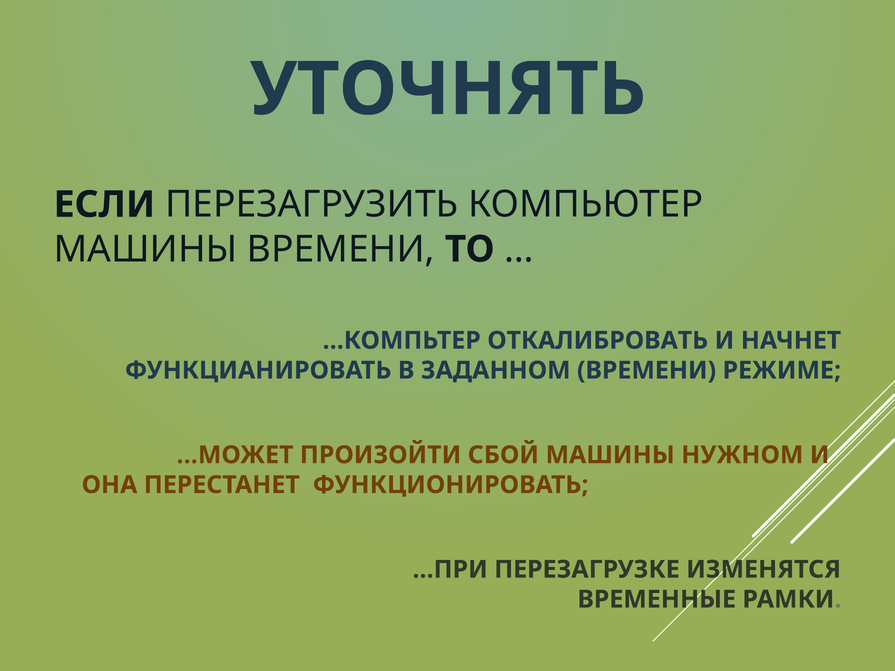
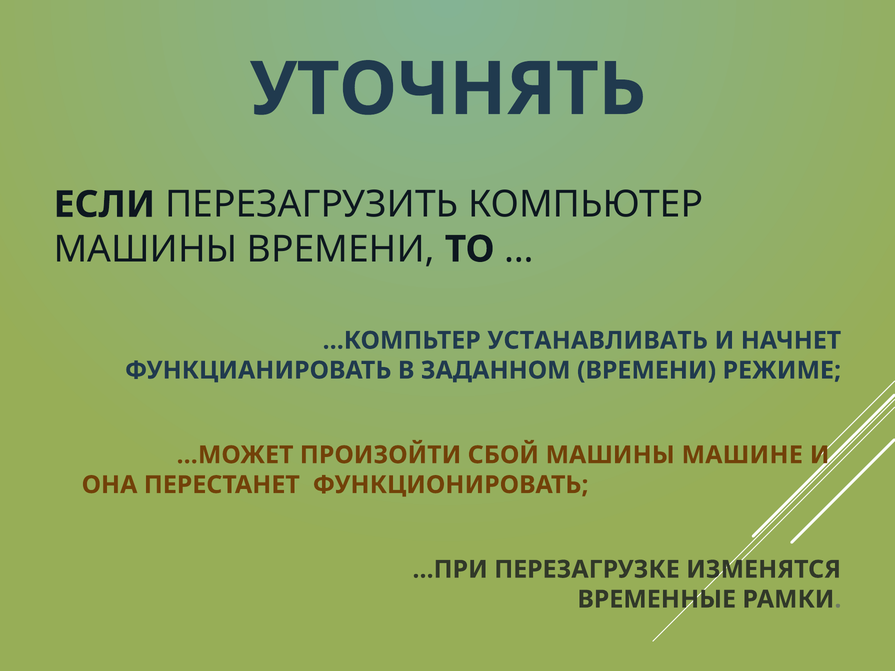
ОТКАЛИБРОВАТЬ: ОТКАЛИБРОВАТЬ -> УСТАНАВЛИВАТЬ (598, 341)
НУЖНОМ: НУЖНОМ -> МАШИНЕ (742, 455)
